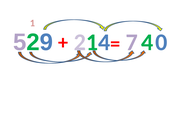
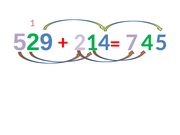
0: 0 -> 5 (161, 42)
